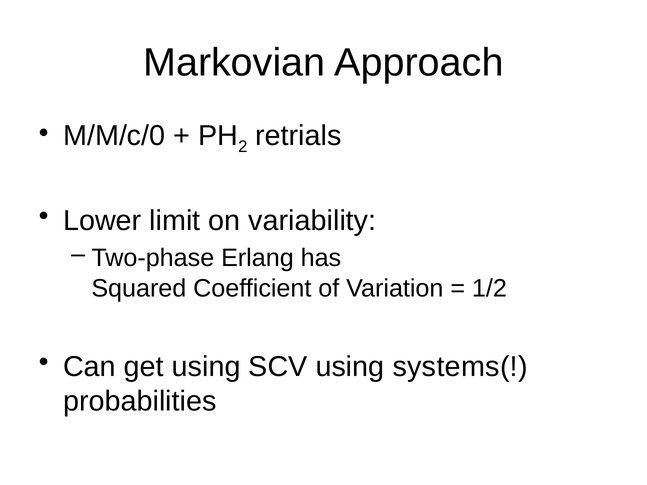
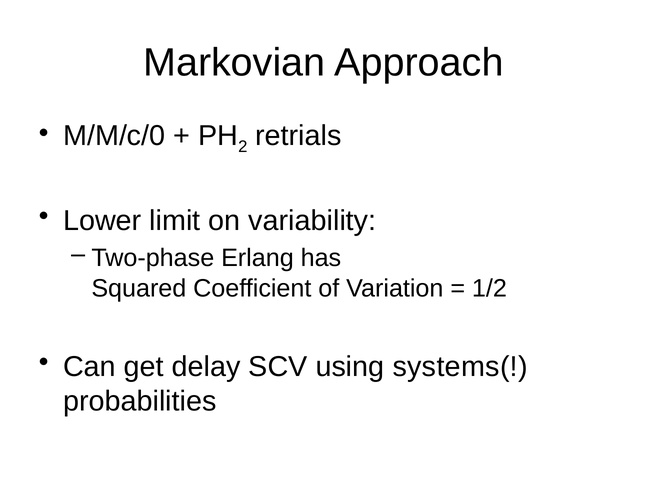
get using: using -> delay (206, 367)
